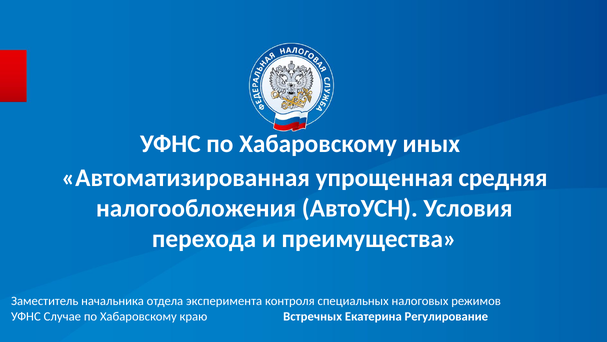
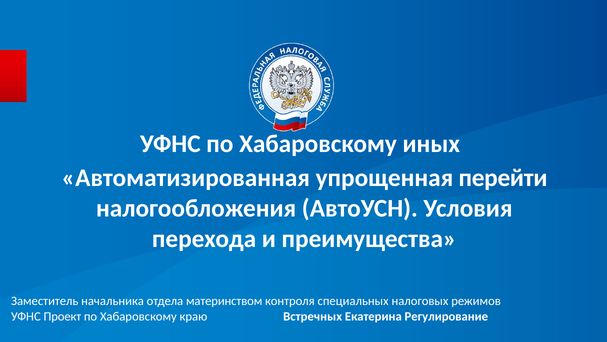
средняя: средняя -> перейти (503, 178)
эксперимента: эксперимента -> материнством (224, 301)
Случае: Случае -> Проект (62, 316)
